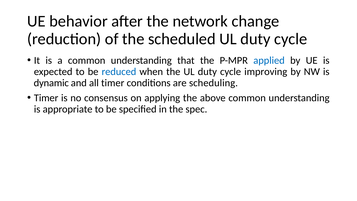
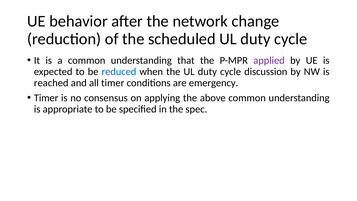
applied colour: blue -> purple (269, 60)
improving: improving -> discussion (266, 72)
dynamic: dynamic -> reached (51, 83)
scheduling: scheduling -> emergency (214, 83)
